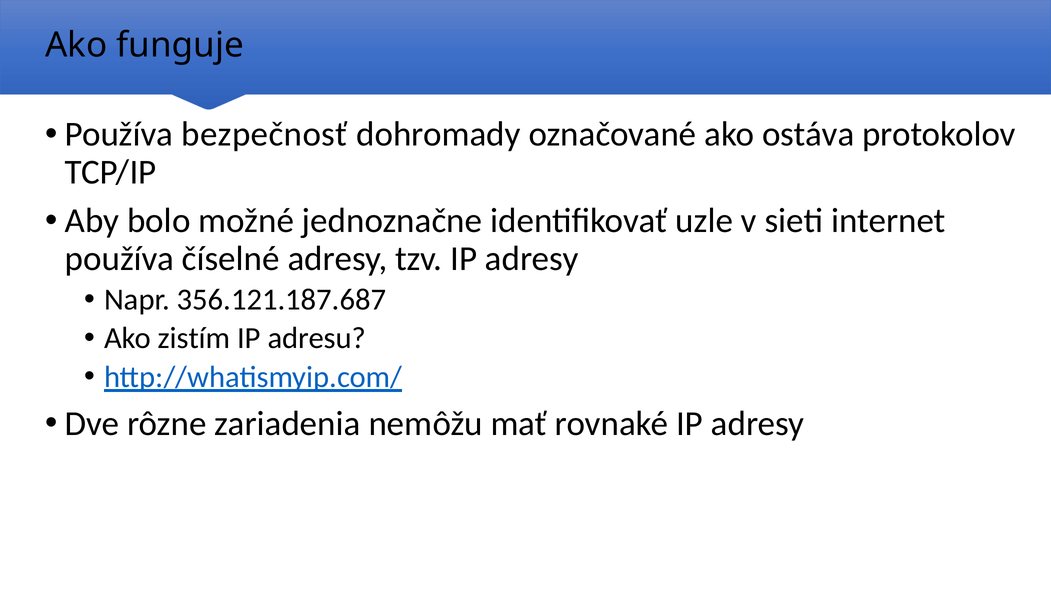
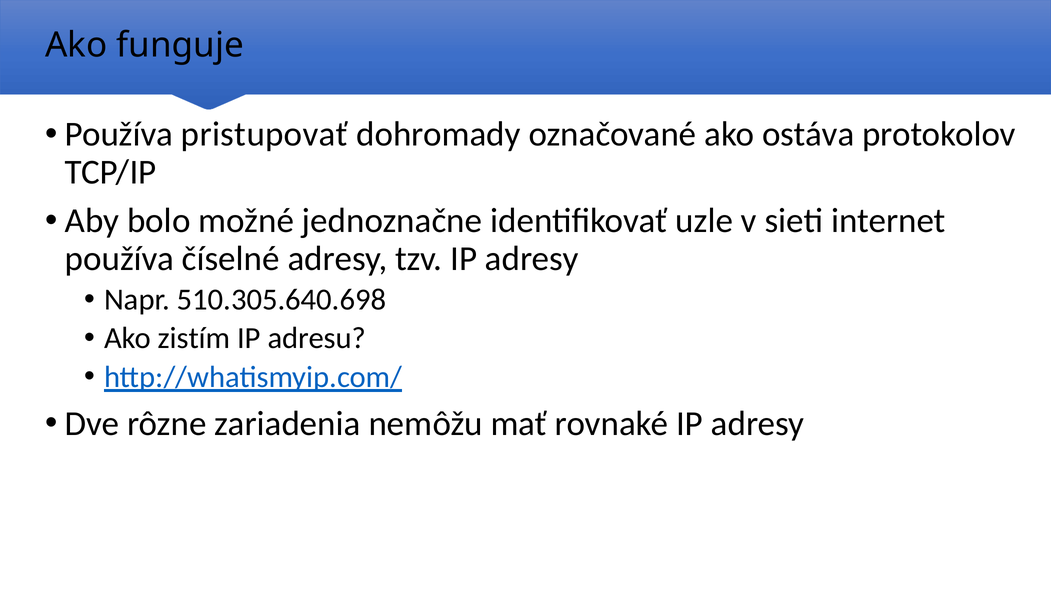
bezpečnosť: bezpečnosť -> pristupovať (264, 134)
356.121.187.687: 356.121.187.687 -> 510.305.640.698 (281, 300)
